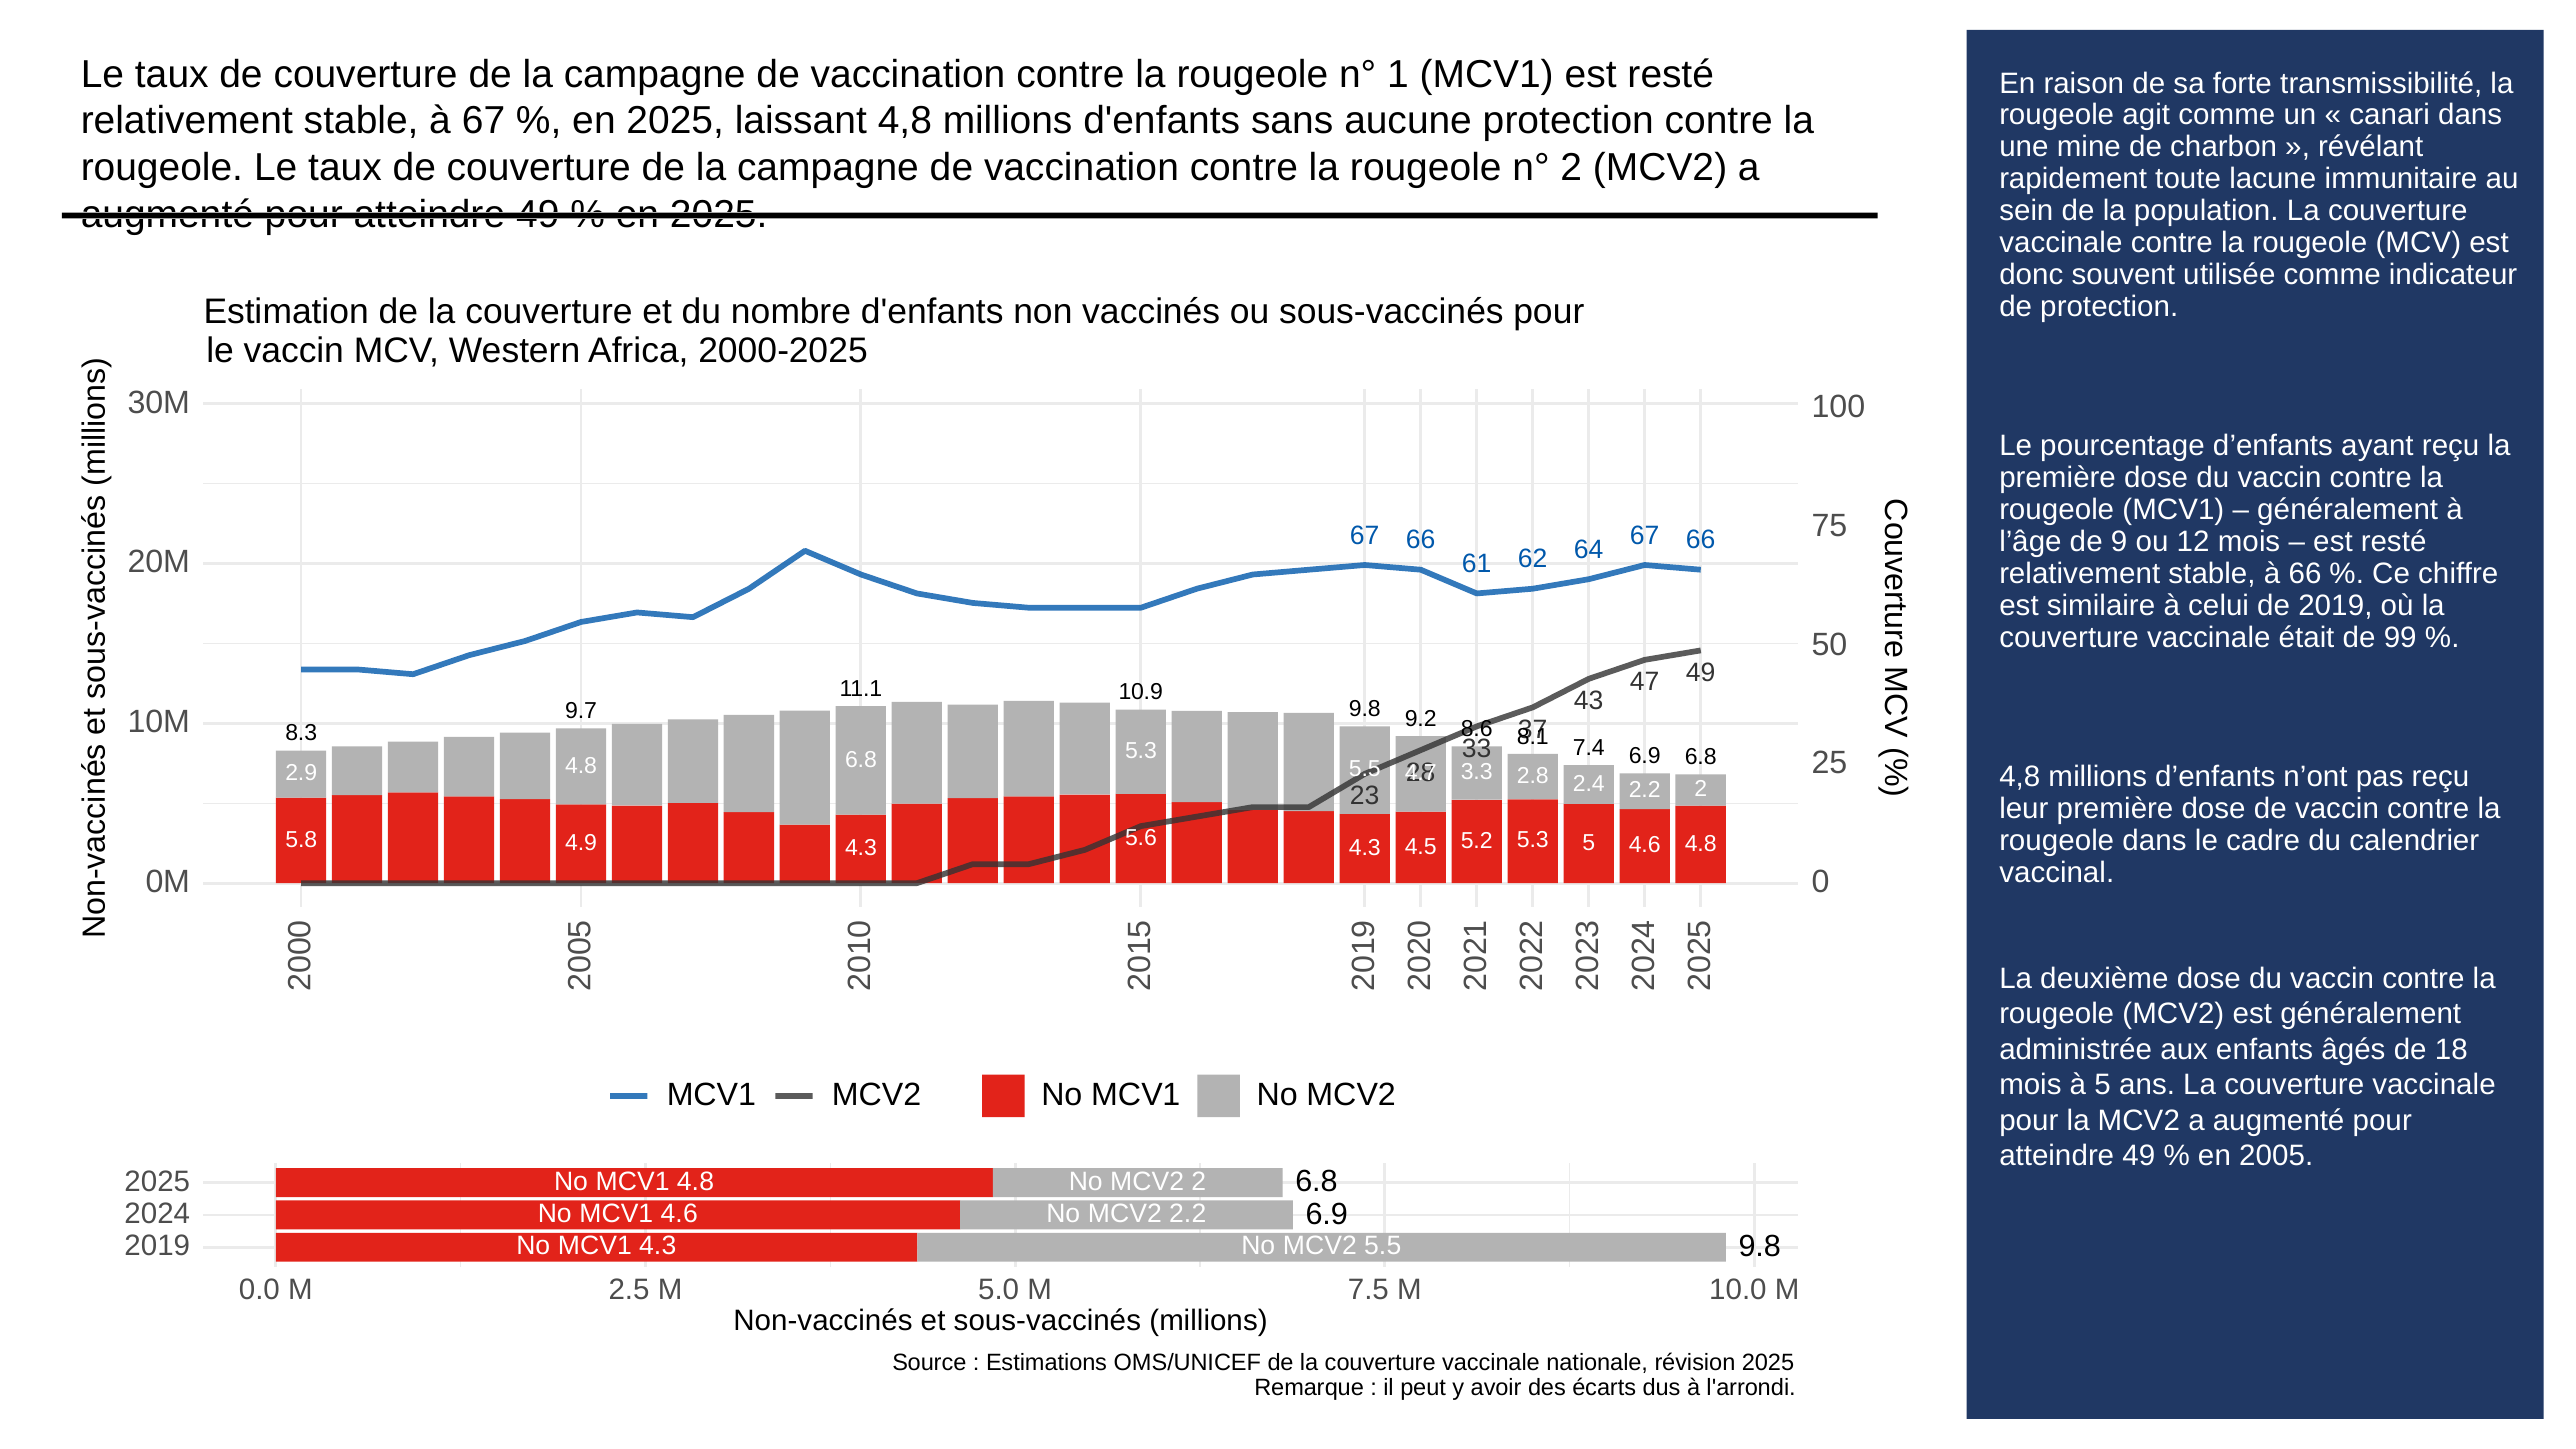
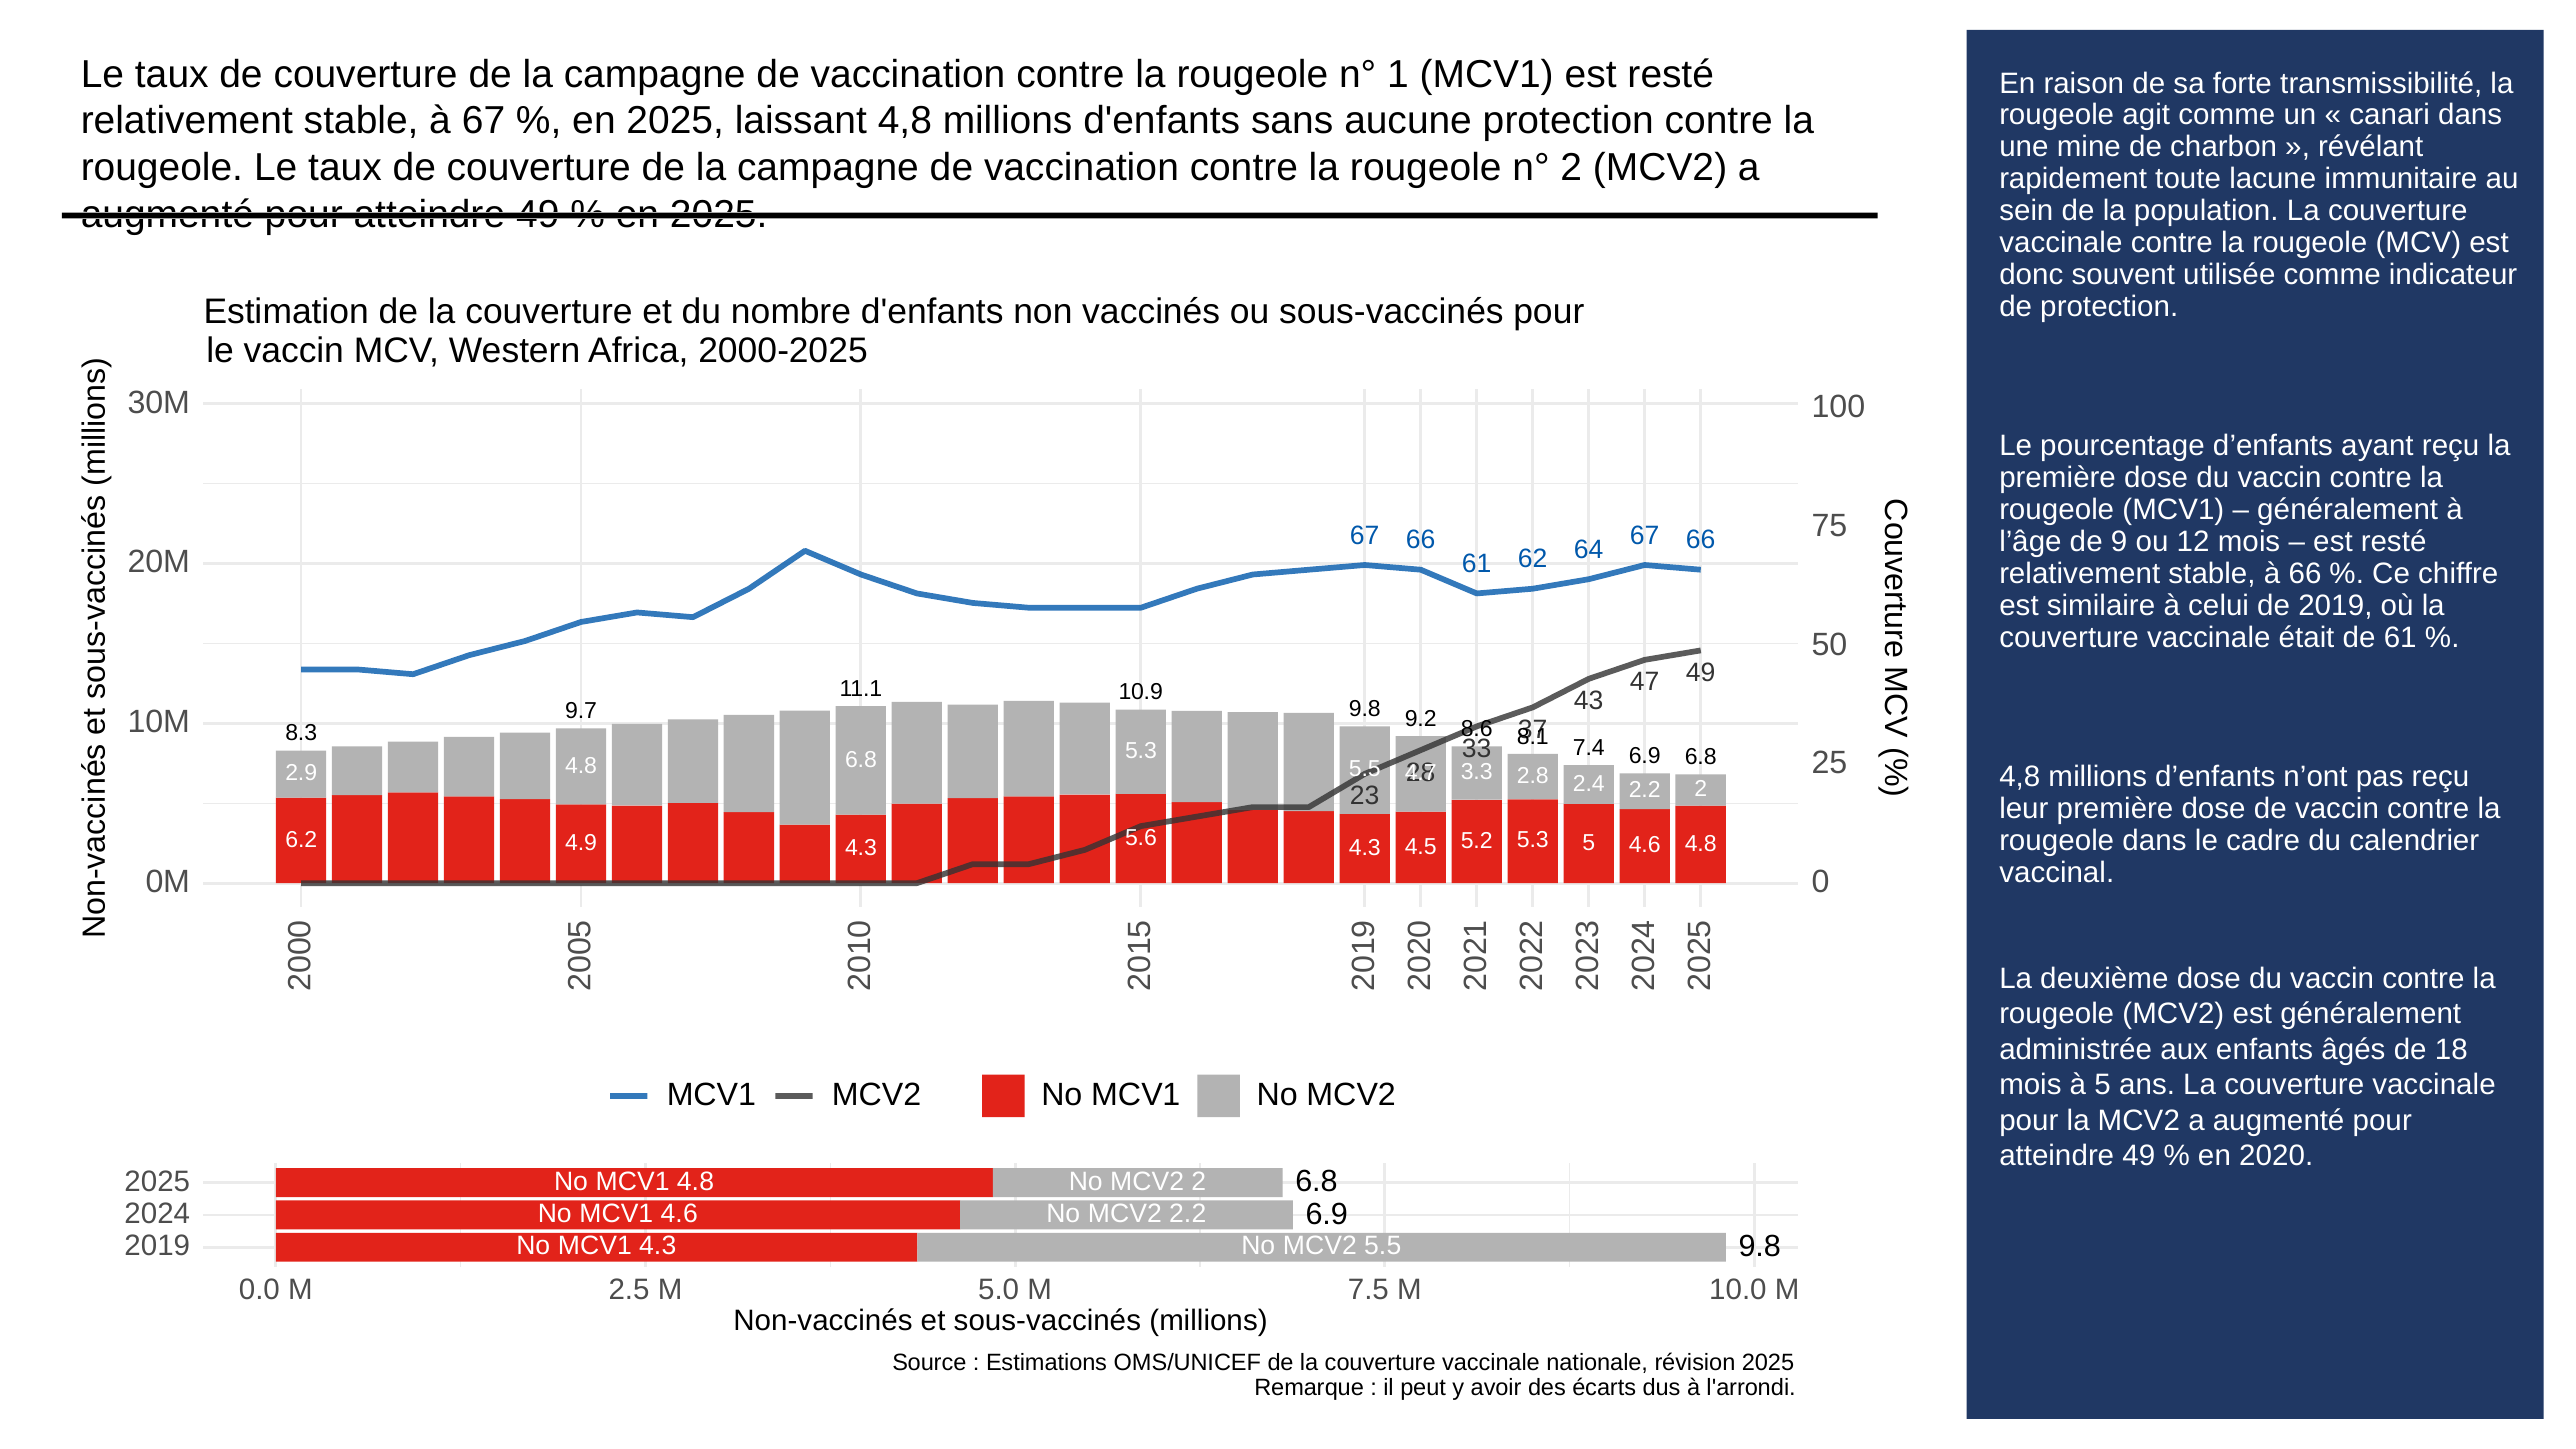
de 99: 99 -> 61 (2400, 637)
5.8: 5.8 -> 6.2 (301, 840)
2005: 2005 -> 2020 (2276, 1156)
